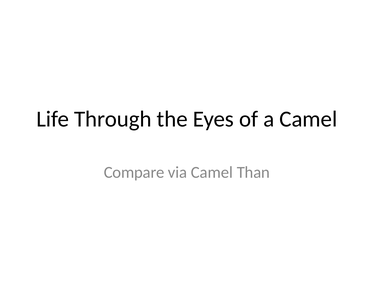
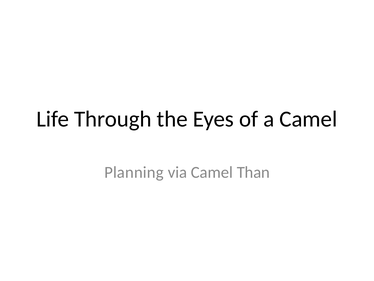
Compare: Compare -> Planning (134, 172)
